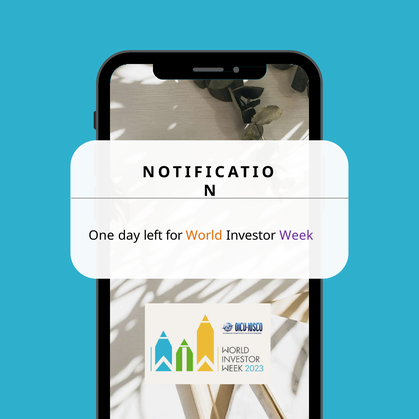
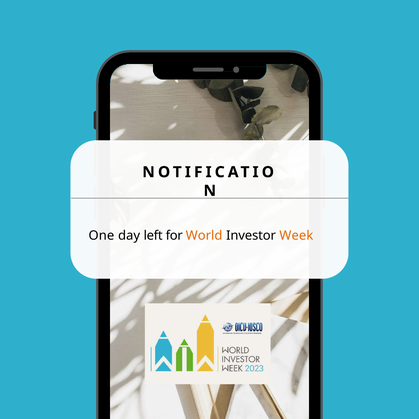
Week colour: purple -> orange (296, 235)
